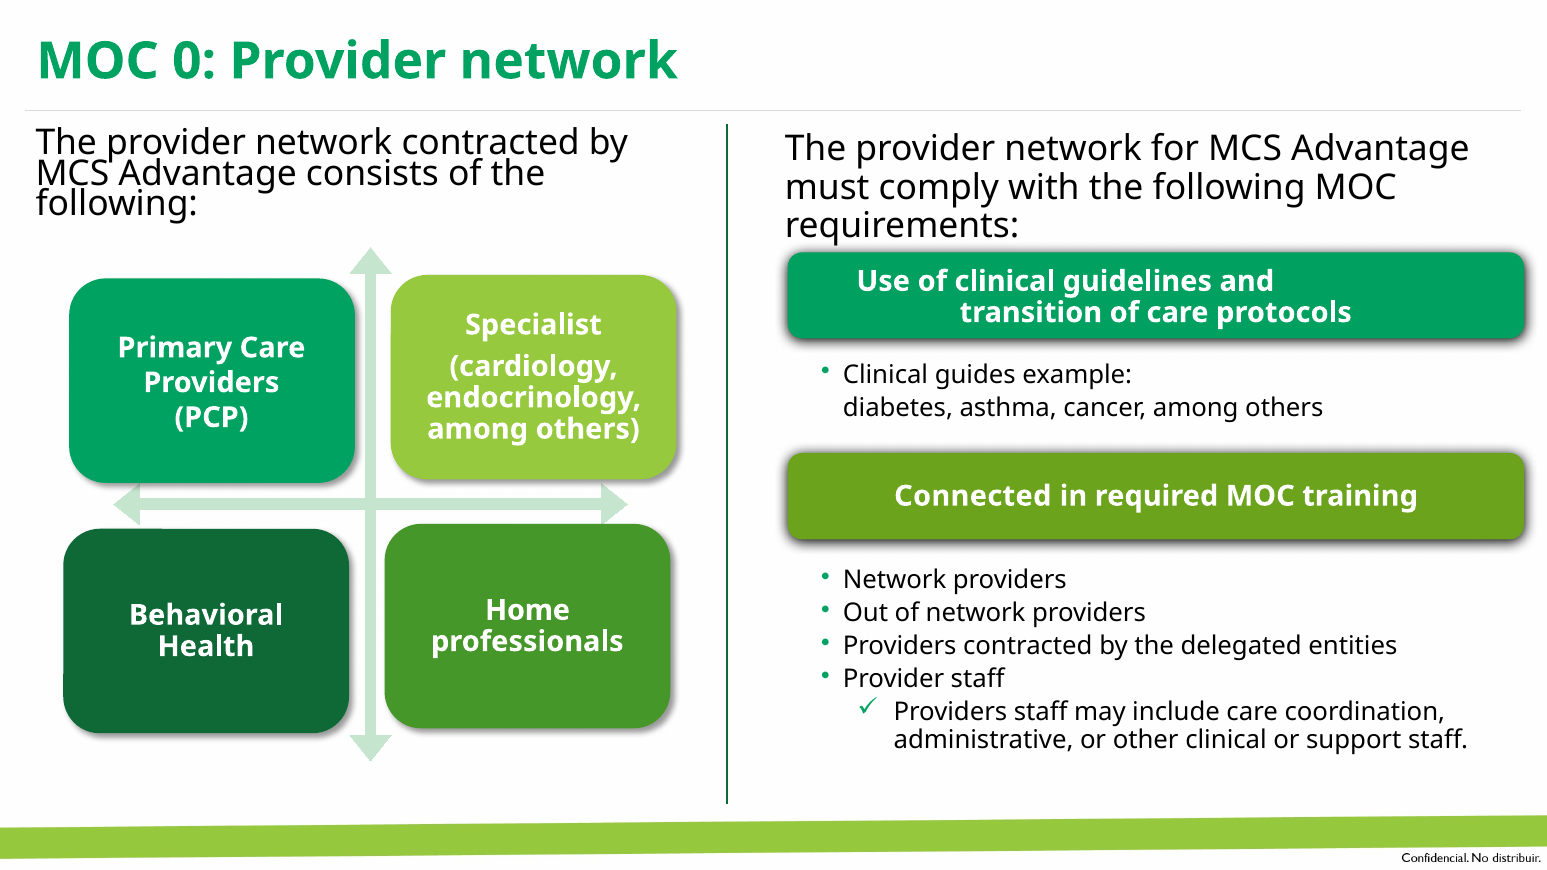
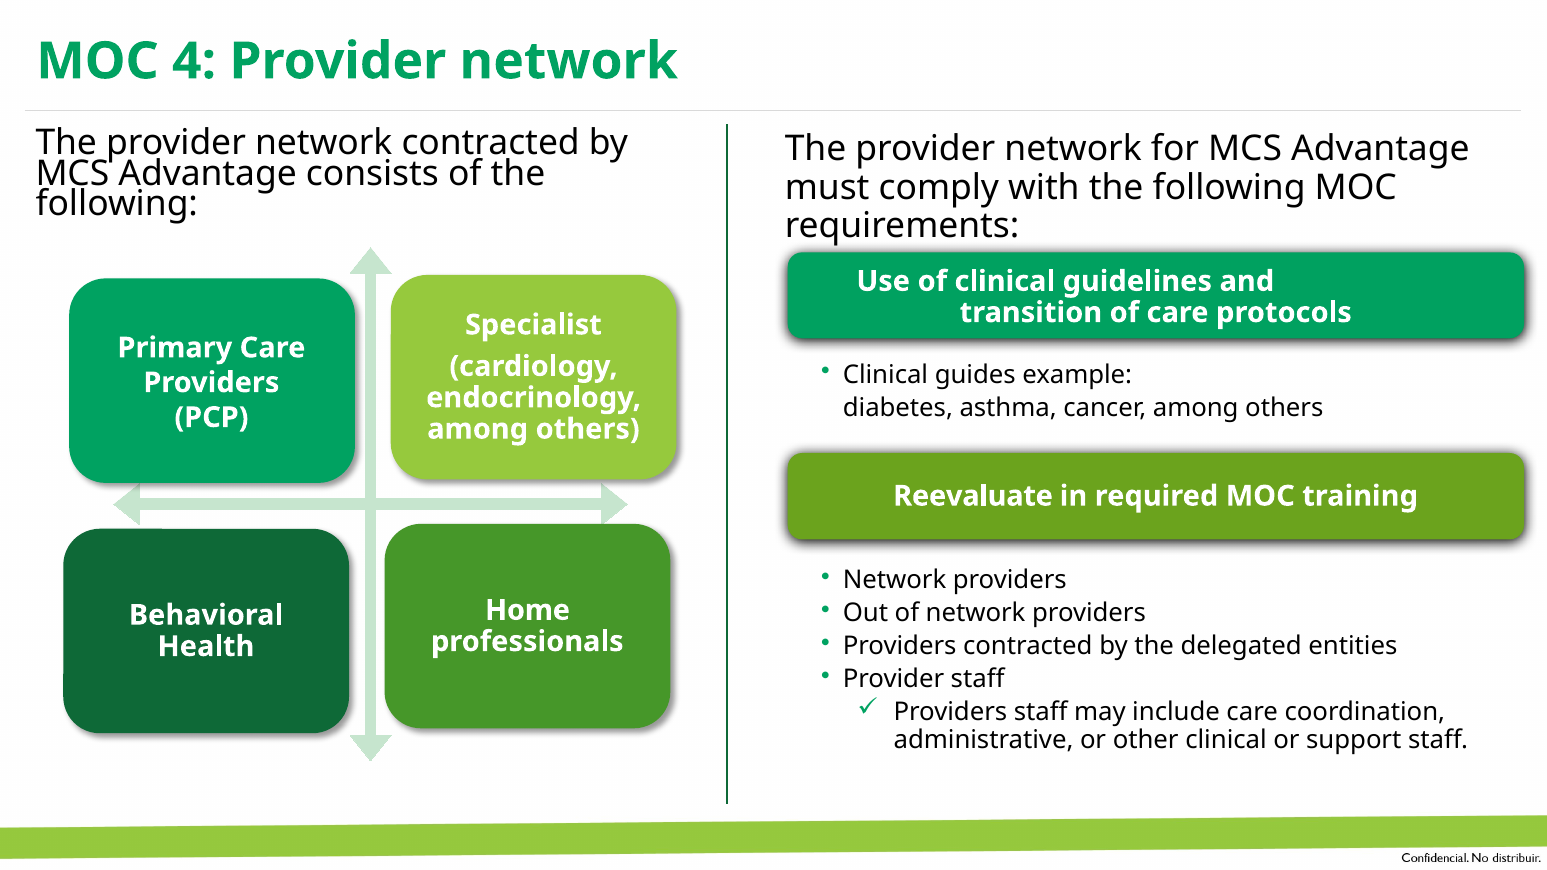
0: 0 -> 4 (194, 61)
Connected: Connected -> Reevaluate (973, 496)
